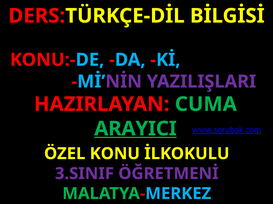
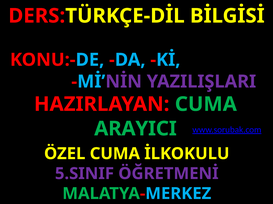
ARAYICI underline: present -> none (135, 129)
ÖZEL KONU: KONU -> CUMA (115, 154)
3.SINIF: 3.SINIF -> 5.SINIF (84, 174)
